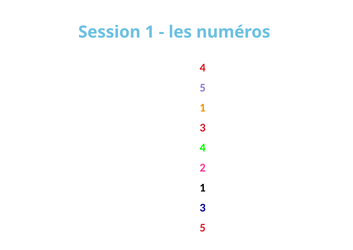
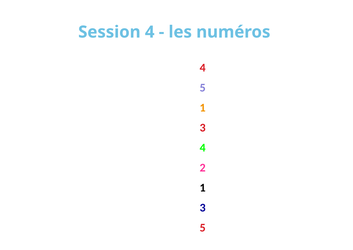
Session 1: 1 -> 4 (150, 32)
